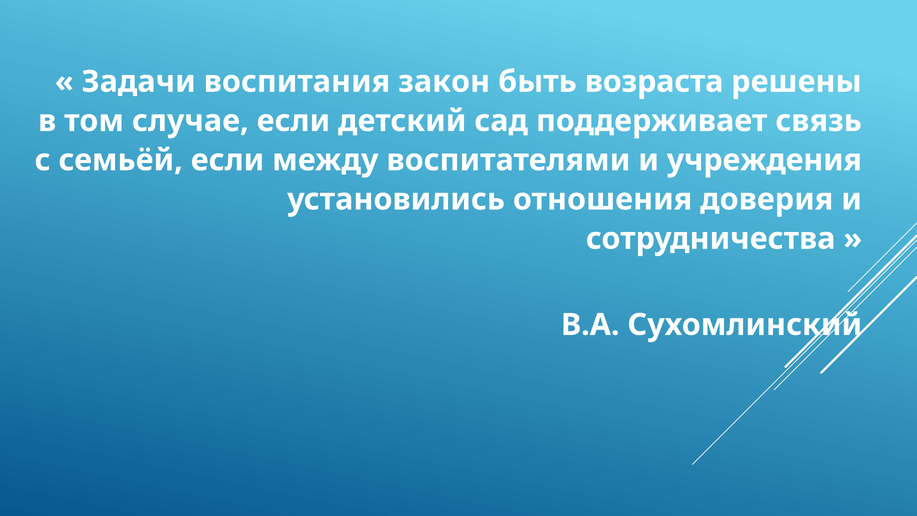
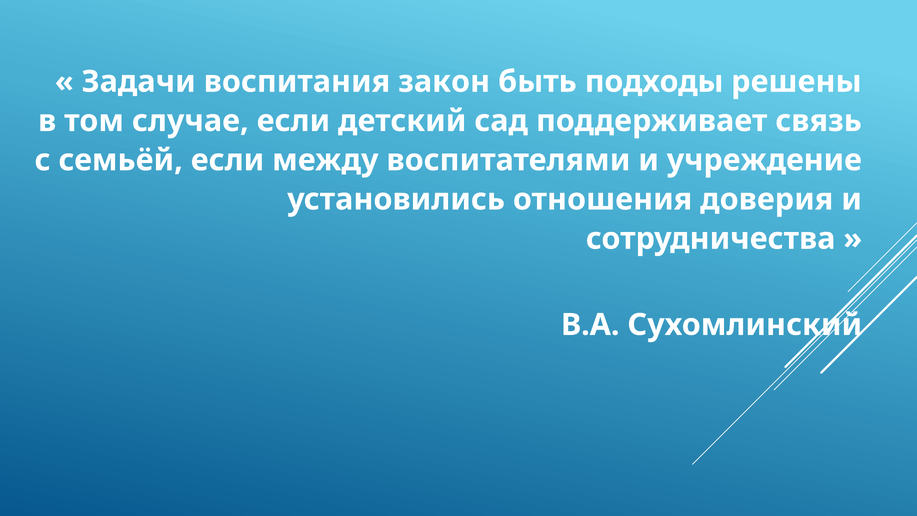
возраста: возраста -> подходы (654, 82)
учреждения: учреждения -> учреждение (764, 160)
